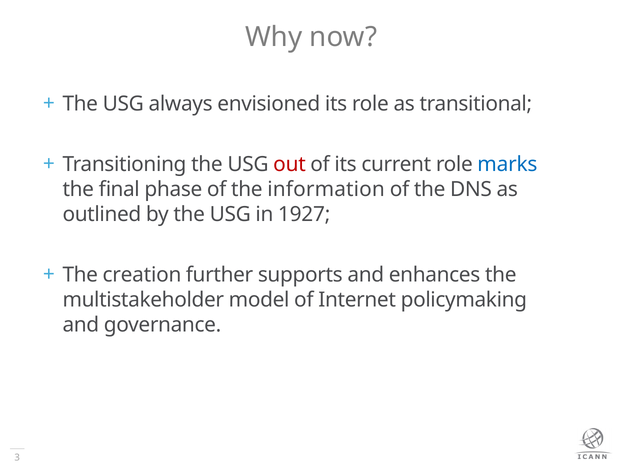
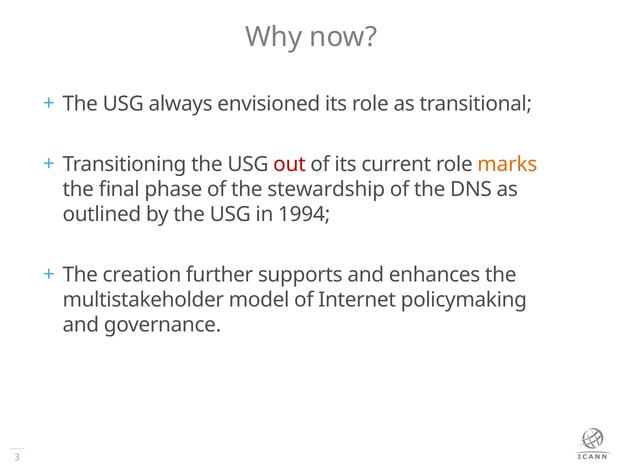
marks colour: blue -> orange (507, 164)
information: information -> stewardship (326, 189)
1927: 1927 -> 1994 (304, 214)
